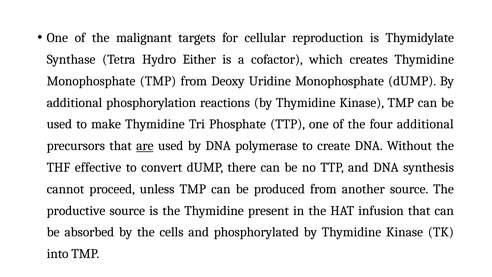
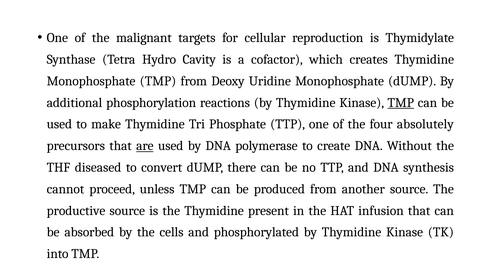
Either: Either -> Cavity (199, 59)
TMP underline: none -> present (401, 103)
four additional: additional -> absolutely (425, 124)
effective: effective -> diseased (98, 167)
